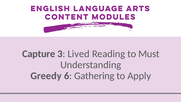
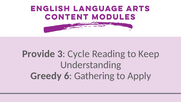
Capture: Capture -> Provide (39, 54)
Lived: Lived -> Cycle (79, 54)
Must: Must -> Keep (149, 54)
